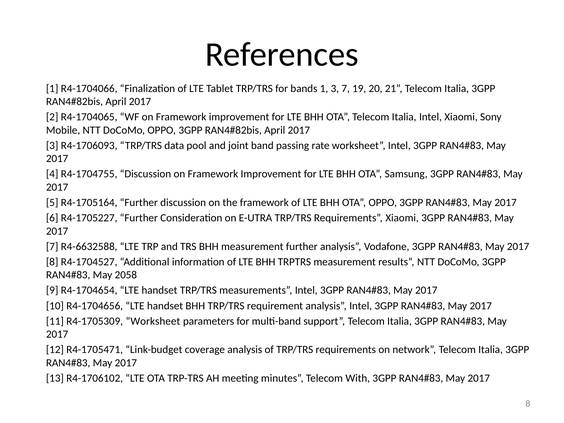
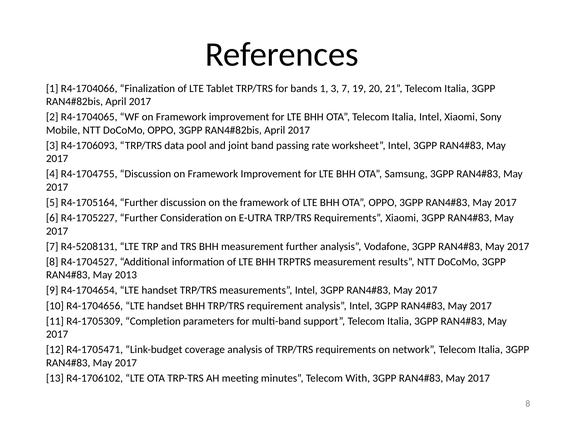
R4-6632588: R4-6632588 -> R4-5208131 (89, 246)
2058: 2058 -> 2013 (126, 275)
R4-1705309 Worksheet: Worksheet -> Completion (153, 321)
